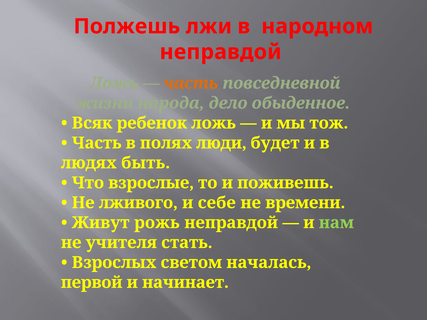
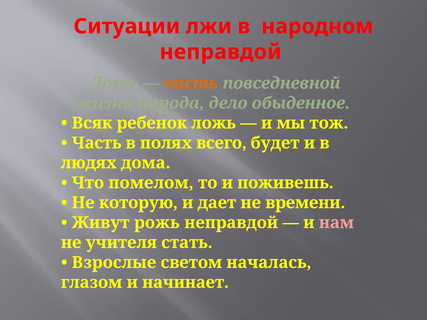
Полжешь: Полжешь -> Ситуации (127, 26)
люди: люди -> всего (221, 143)
быть: быть -> дома (146, 163)
взрослые: взрослые -> помелом (151, 183)
лживого: лживого -> которую (138, 203)
себе: себе -> дает (217, 203)
нам colour: light green -> pink (336, 223)
Взрослых: Взрослых -> Взрослые (114, 263)
первой: первой -> глазом (92, 283)
